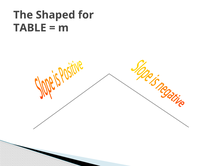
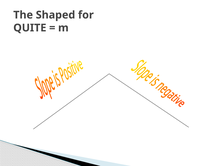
TABLE: TABLE -> QUITE (30, 28)
